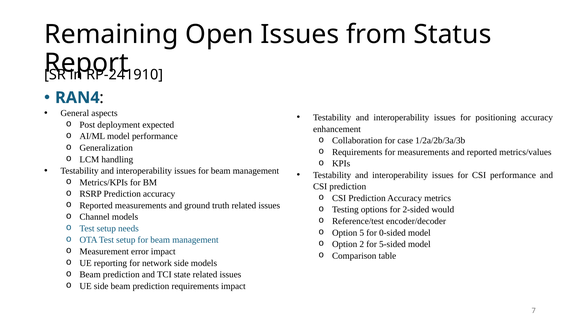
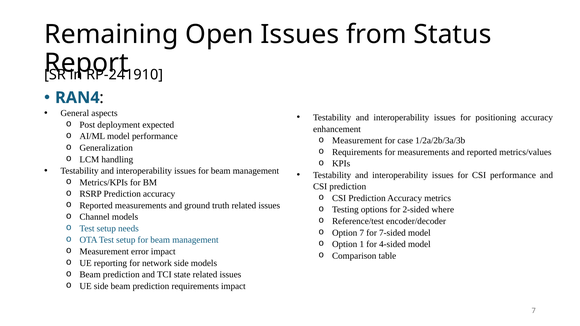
Collaboration: Collaboration -> Measurement (357, 141)
would: would -> where (443, 210)
Option 5: 5 -> 7 (362, 233)
0-sided: 0-sided -> 7-sided (392, 233)
2: 2 -> 1 (362, 244)
5-sided: 5-sided -> 4-sided (392, 244)
